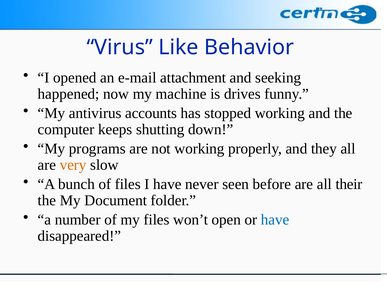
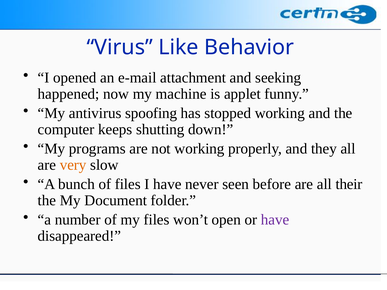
drives: drives -> applet (242, 94)
accounts: accounts -> spoofing (151, 113)
have colour: blue -> purple (275, 220)
